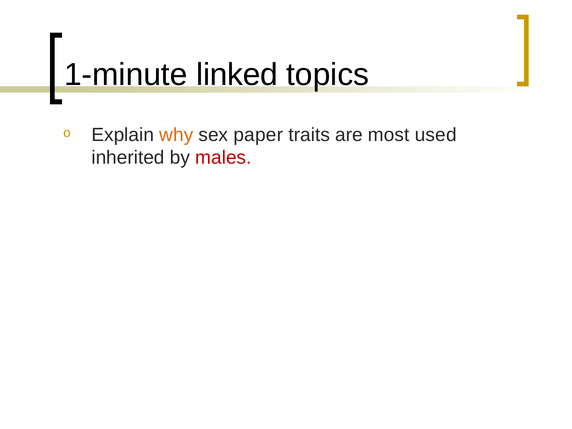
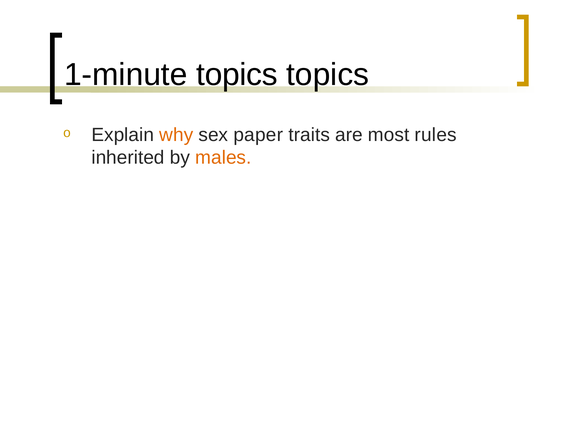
1-minute linked: linked -> topics (237, 75)
used: used -> rules (436, 135)
males colour: red -> orange (223, 158)
